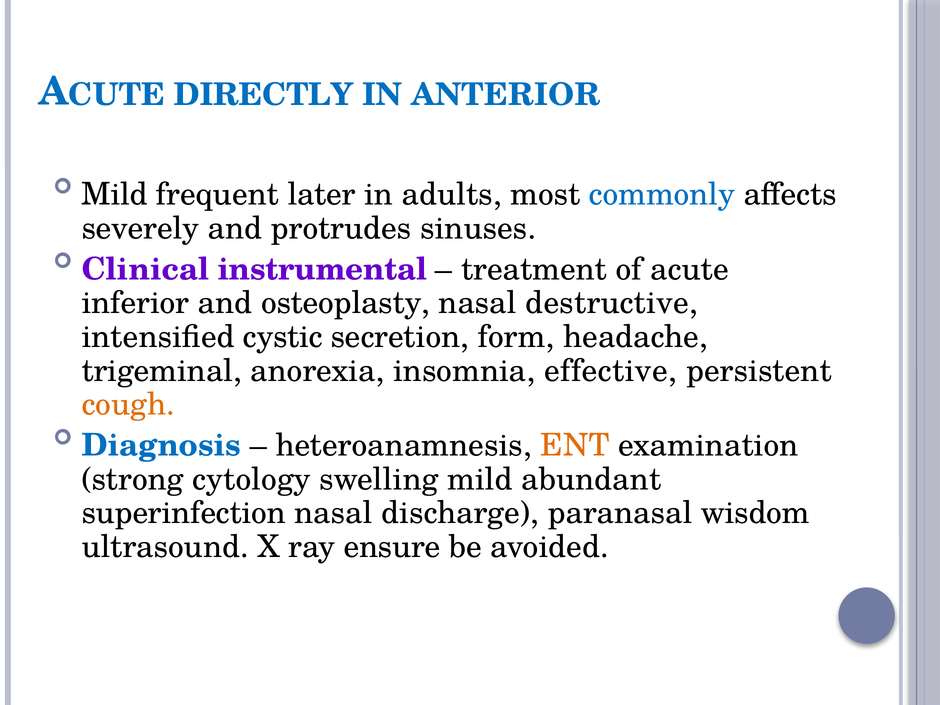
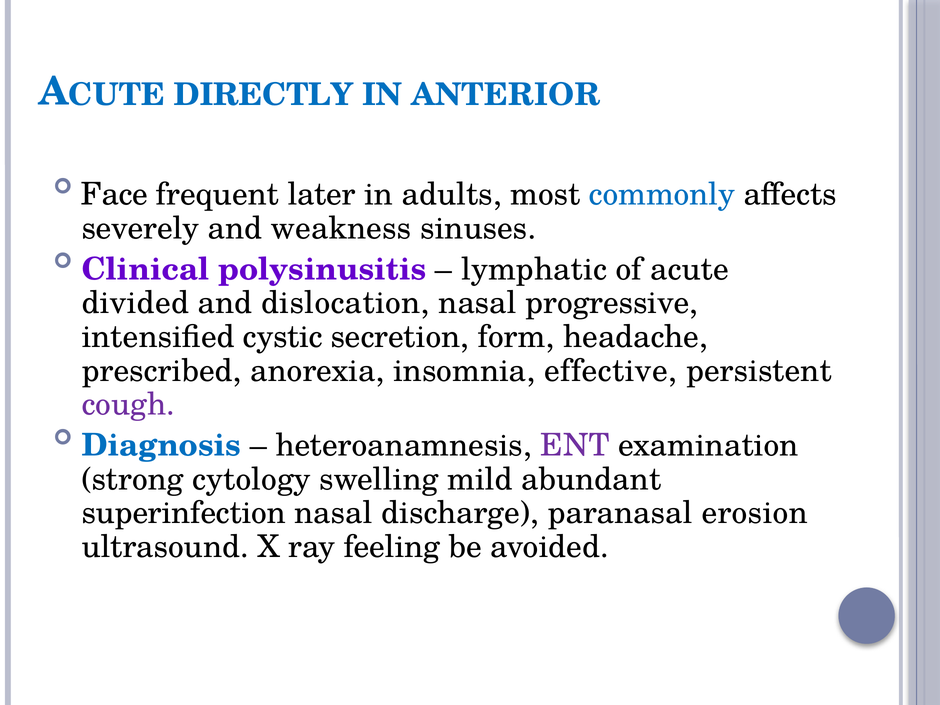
Mild: Mild -> Face (114, 195)
protrudes: protrudes -> weakness (341, 228)
instrumental: instrumental -> polysinusitis (322, 269)
treatment: treatment -> lymphatic (534, 269)
inferior: inferior -> divided (135, 303)
osteoplasty: osteoplasty -> dislocation (345, 303)
destructive: destructive -> progressive (612, 303)
trigeminal: trigeminal -> prescribed (162, 371)
cough colour: orange -> purple (128, 405)
ENT colour: orange -> purple (575, 445)
wisdom: wisdom -> erosion (755, 513)
ensure: ensure -> feeling (392, 547)
